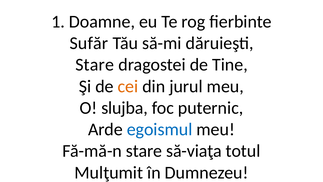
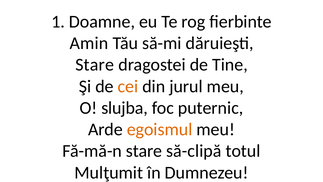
Sufăr: Sufăr -> Amin (89, 43)
egoismul colour: blue -> orange (160, 129)
să-viaţa: să-viaţa -> să-clipă (194, 151)
